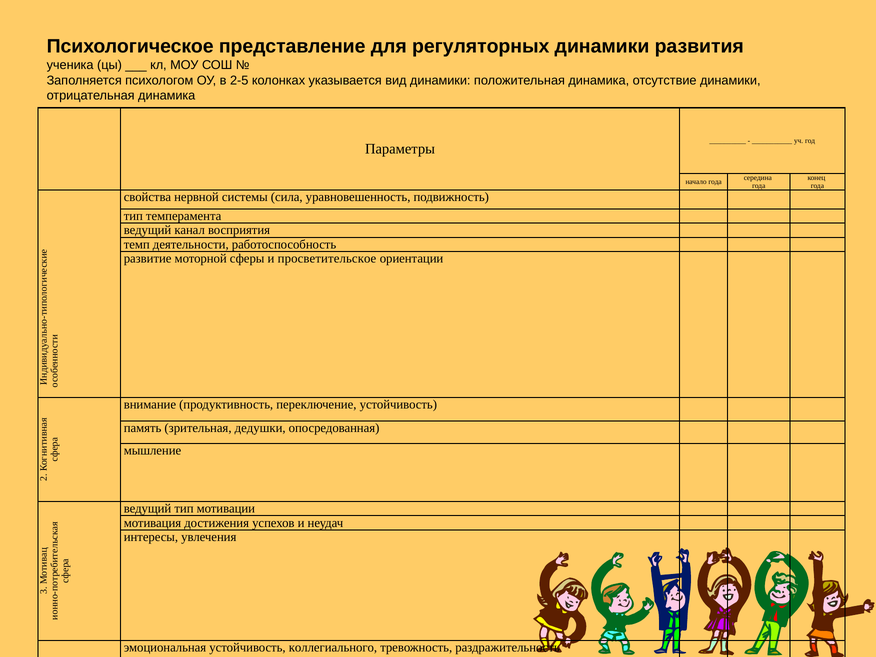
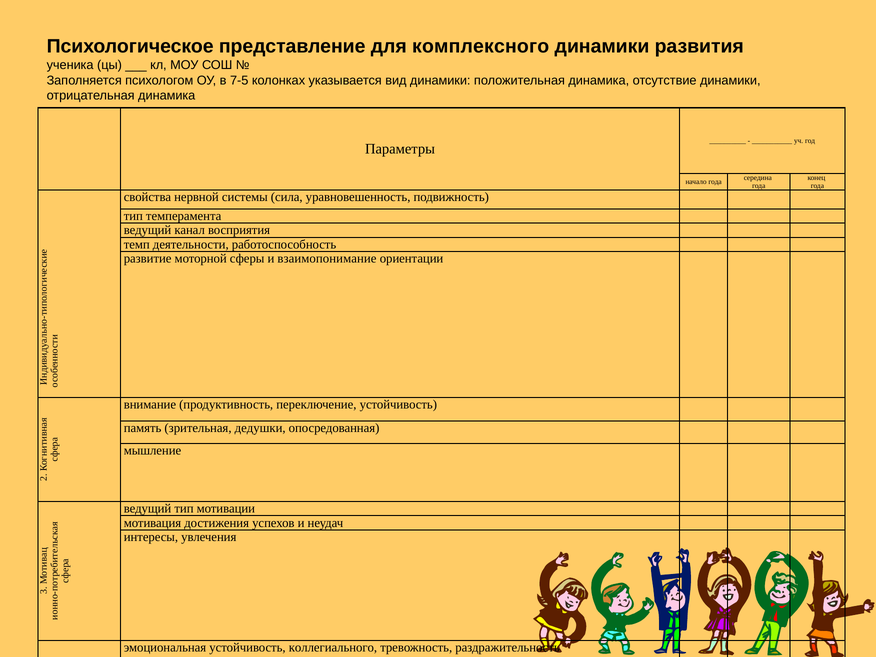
для регуляторных: регуляторных -> комплексного (481, 46)
2-5: 2-5 -> 7-5 (239, 80)
просветительское: просветительское -> взаимопонимание (327, 259)
